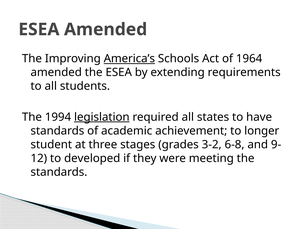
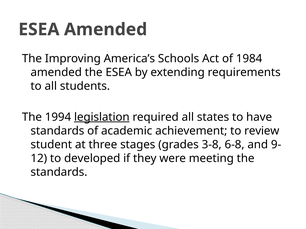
America’s underline: present -> none (129, 59)
1964: 1964 -> 1984 (249, 59)
longer: longer -> review (262, 131)
3-2: 3-2 -> 3-8 (212, 145)
